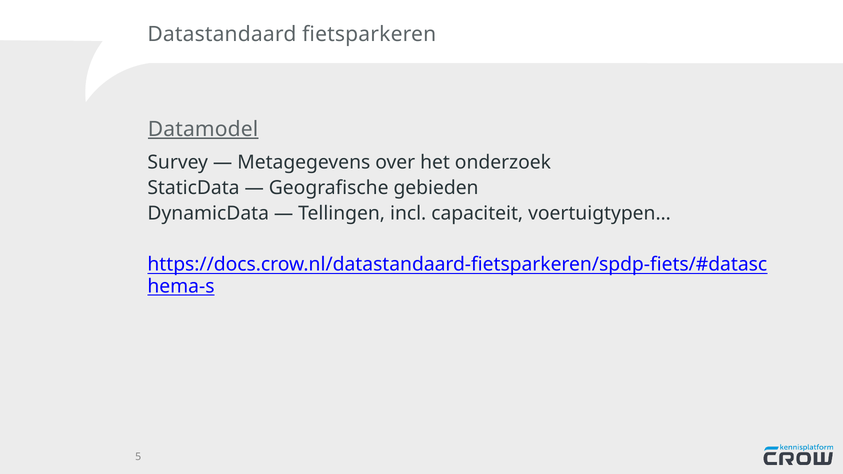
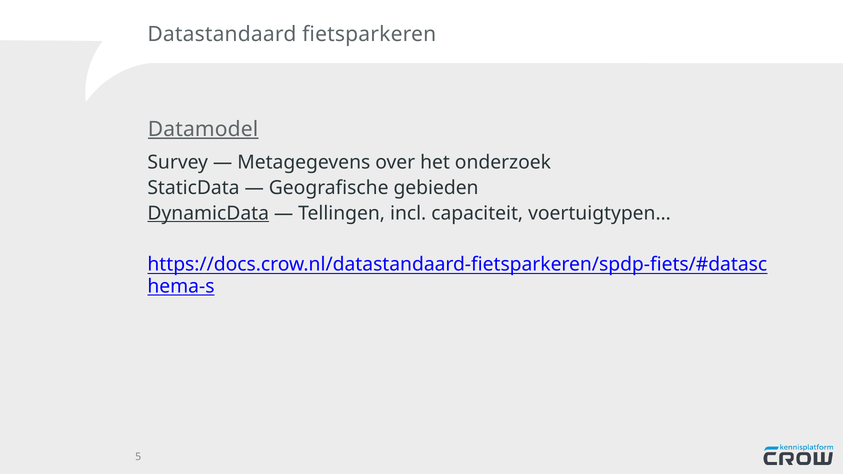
DynamicData underline: none -> present (208, 213)
